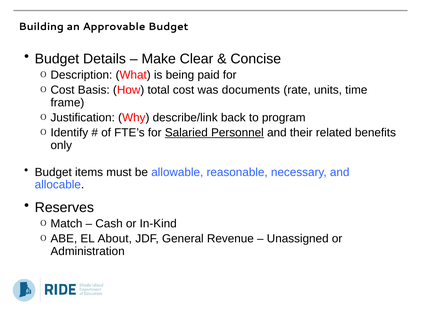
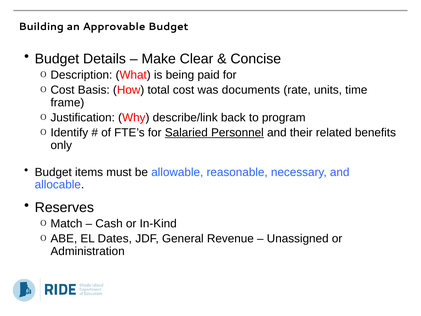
About: About -> Dates (115, 238)
